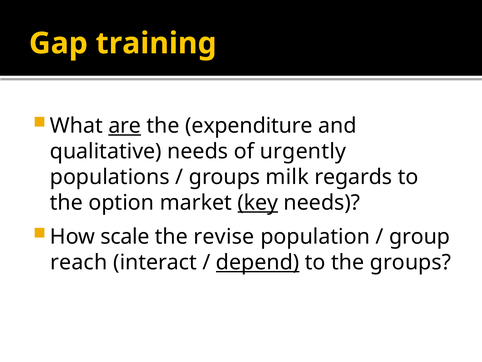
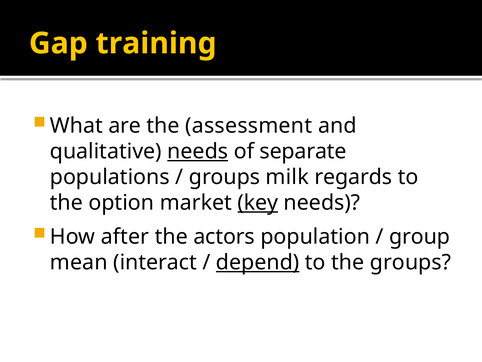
are underline: present -> none (125, 125)
expenditure: expenditure -> assessment (249, 125)
needs underline: none -> present (198, 151)
urgently: urgently -> separate (303, 151)
scale: scale -> after (125, 236)
revise: revise -> actors (224, 236)
reach: reach -> mean (79, 262)
